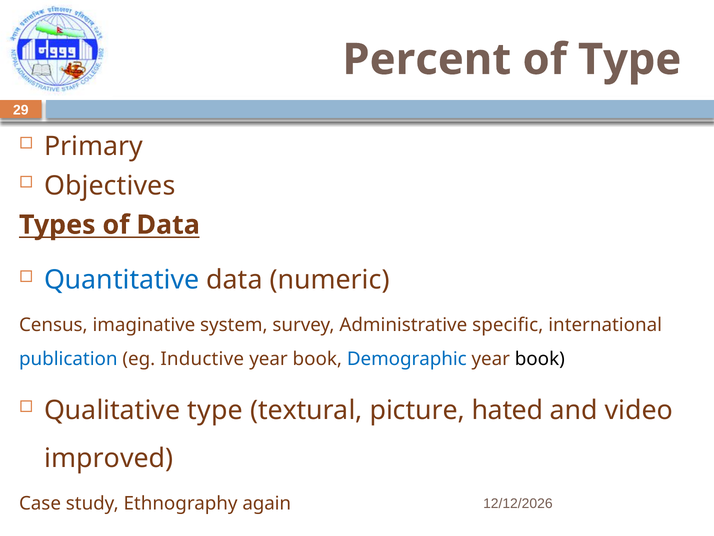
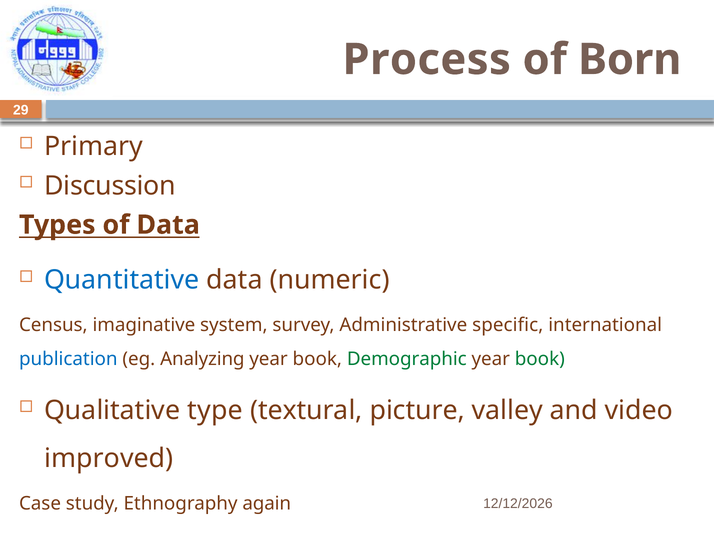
Percent: Percent -> Process (427, 60)
of Type: Type -> Born (630, 60)
Objectives: Objectives -> Discussion (110, 186)
Inductive: Inductive -> Analyzing (202, 359)
Demographic colour: blue -> green (407, 359)
book colour: black -> green (540, 359)
hated: hated -> valley (507, 410)
